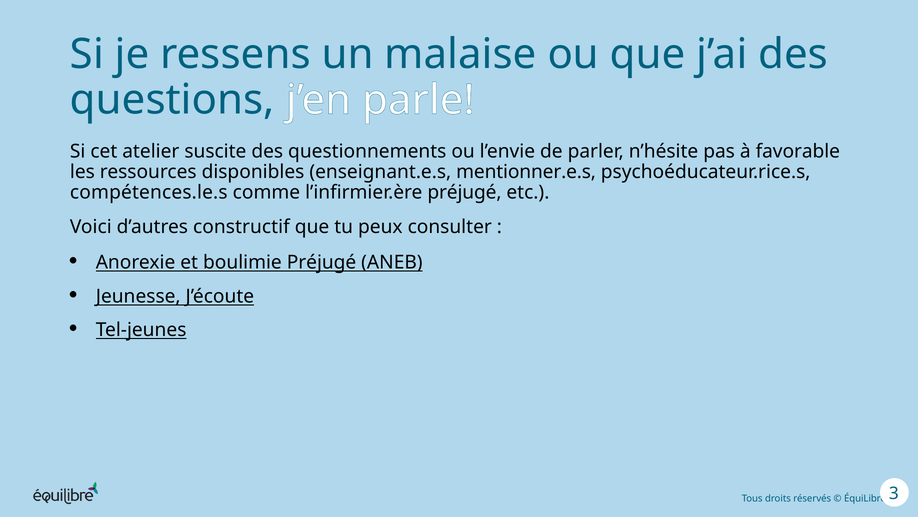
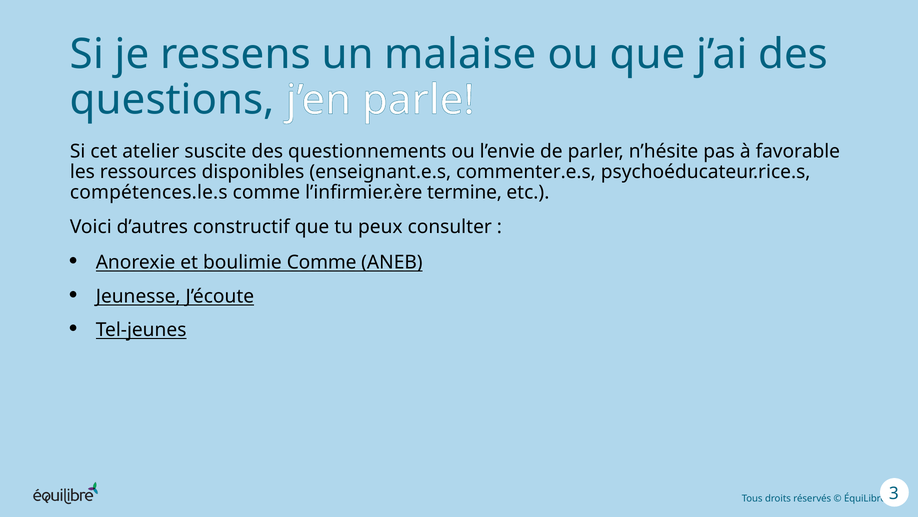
mentionner.e.s: mentionner.e.s -> commenter.e.s (526, 172)
l’infirmier.ère préjugé: préjugé -> termine (465, 192)
boulimie Préjugé: Préjugé -> Comme (322, 262)
